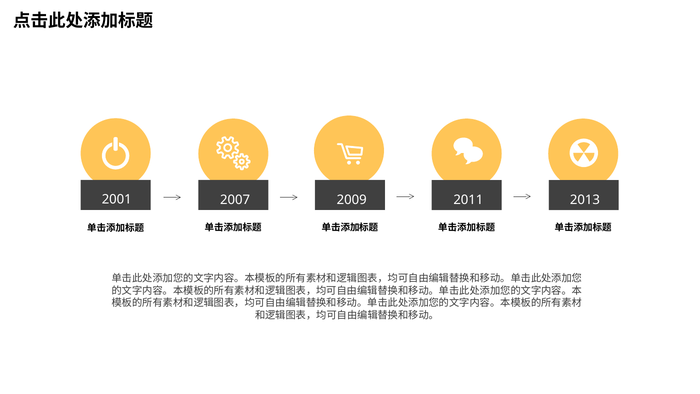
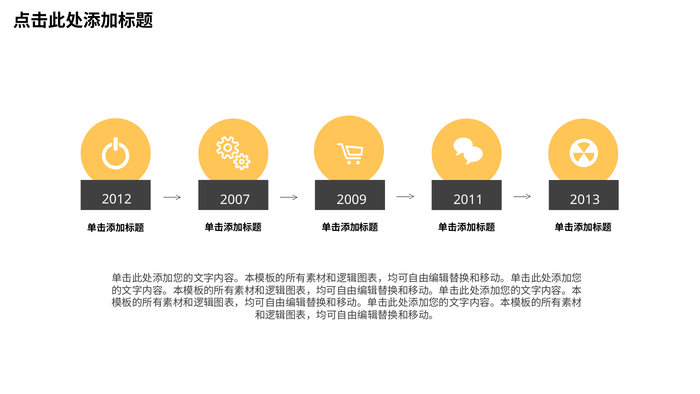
2001: 2001 -> 2012 (117, 199)
